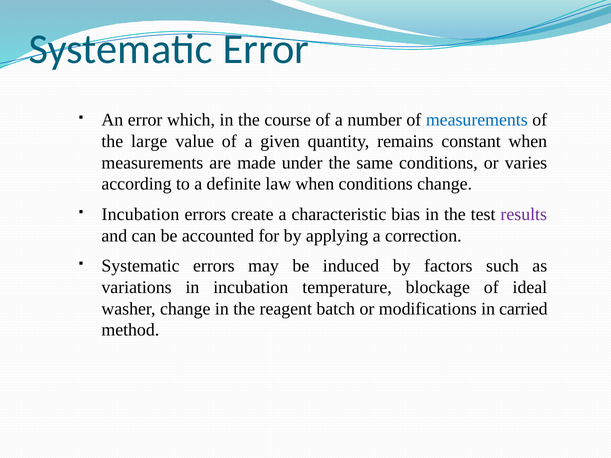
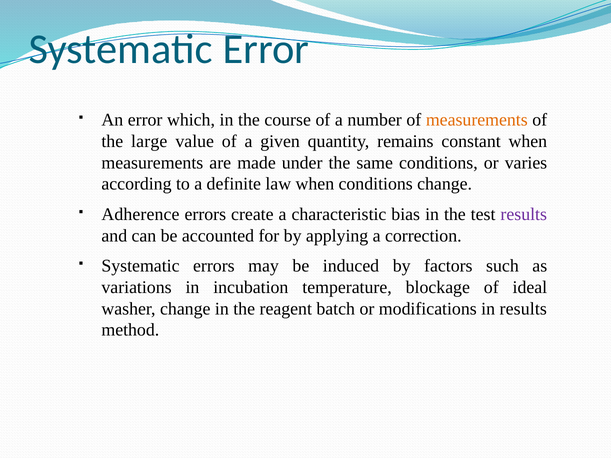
measurements colour: blue -> orange (477, 120)
Incubation: Incubation -> Adherence (140, 214)
in carried: carried -> results (523, 309)
